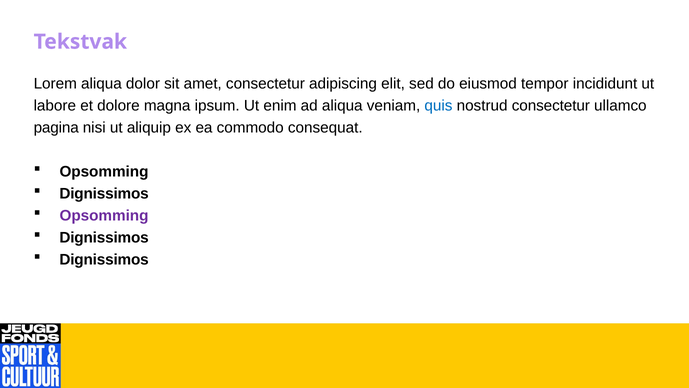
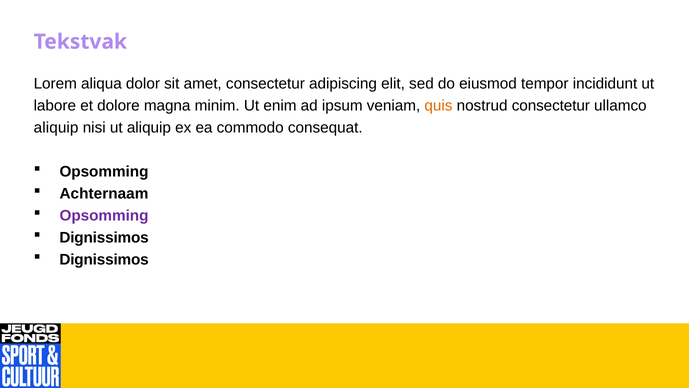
ipsum: ipsum -> minim (217, 106)
ad aliqua: aliqua -> ipsum (342, 106)
quis colour: blue -> orange (438, 106)
pagina: pagina -> aliquip (56, 128)
Dignissimos: Dignissimos -> Achternaam (104, 194)
